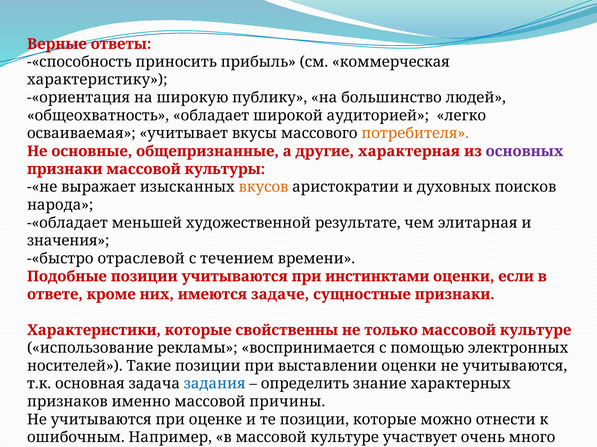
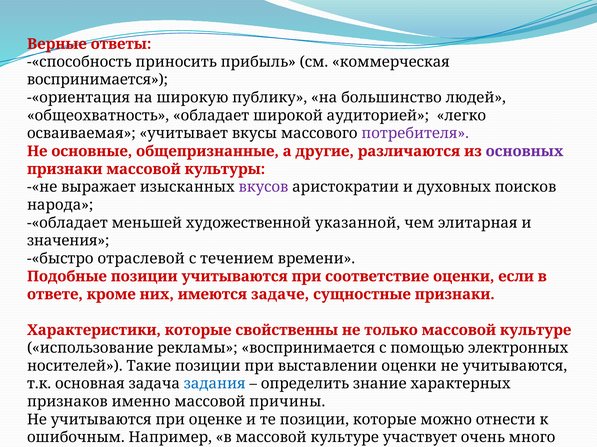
характеристику: характеристику -> воспринимается (97, 80)
потребителя colour: orange -> purple (415, 134)
характерная: характерная -> различаются (409, 151)
вкусов colour: orange -> purple (263, 187)
результате: результате -> указанной (358, 223)
инстинктами: инстинктами -> соответствие (377, 277)
